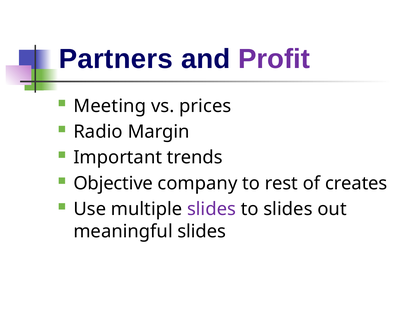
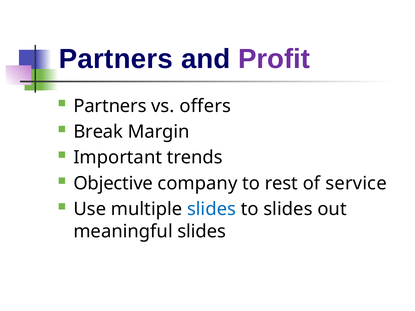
Meeting: Meeting -> Partners (110, 106)
prices: prices -> offers (205, 106)
Radio: Radio -> Break (98, 132)
creates: creates -> service (356, 184)
slides colour: purple -> blue (212, 209)
